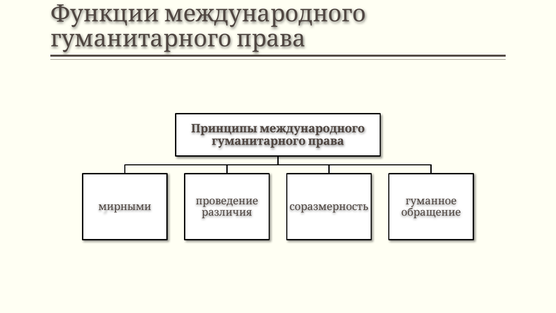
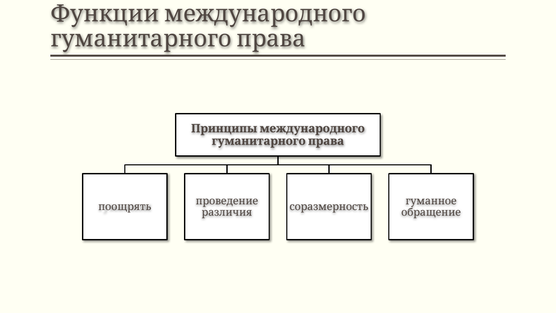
мирными: мирными -> поощрять (125, 206)
